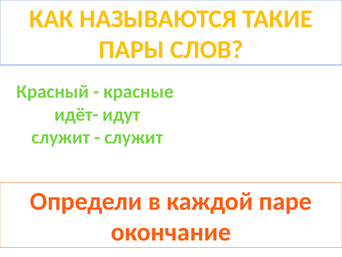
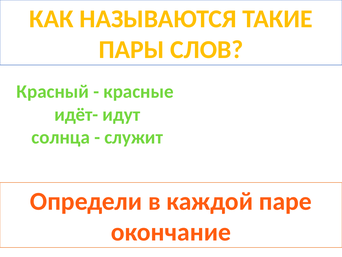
служит: служит -> солнца (61, 137)
